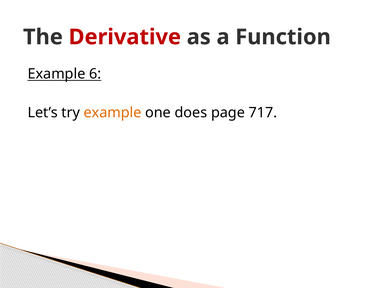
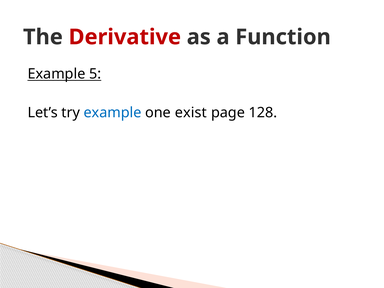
6: 6 -> 5 (95, 74)
example colour: orange -> blue (112, 113)
does: does -> exist (191, 113)
717: 717 -> 128 (263, 113)
